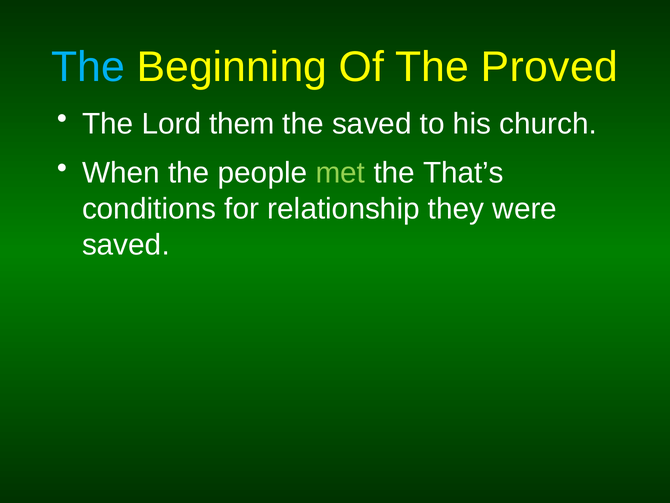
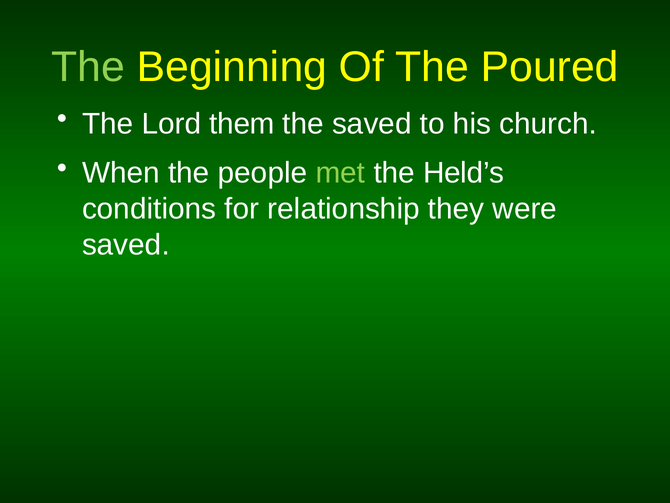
The colour: light blue -> light green (88, 67)
Proved: Proved -> Poured (550, 67)
That’s: That’s -> Held’s (464, 173)
